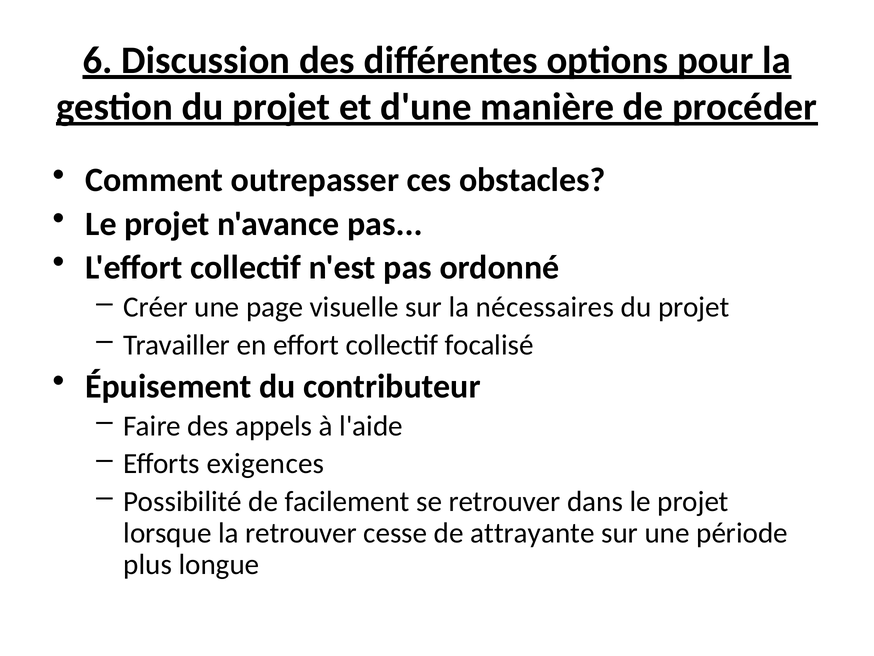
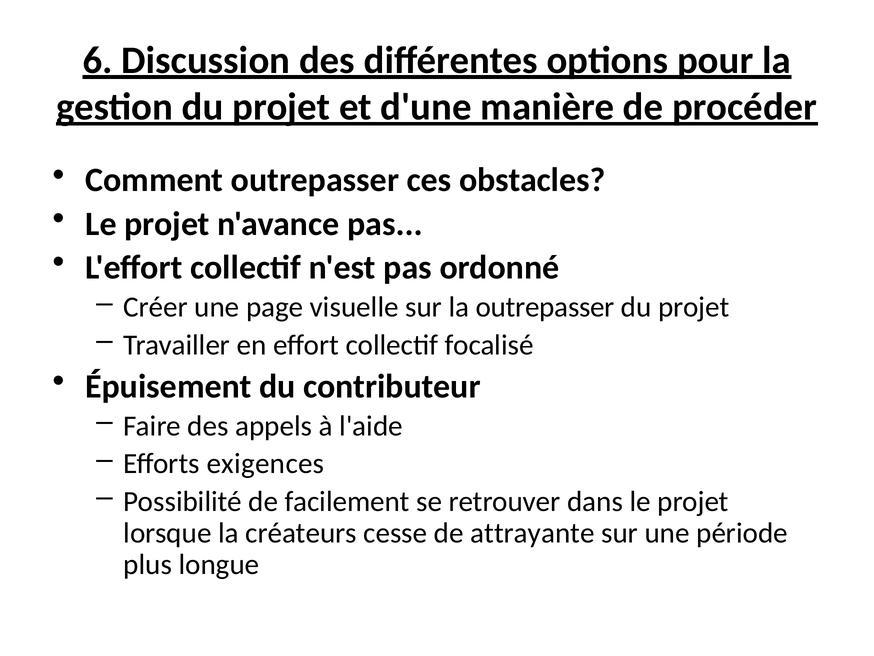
la nécessaires: nécessaires -> outrepasser (545, 307)
la retrouver: retrouver -> créateurs (301, 533)
